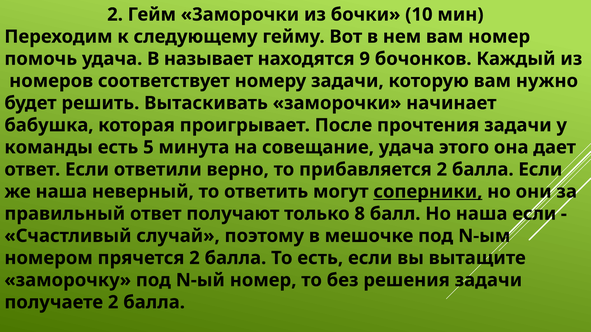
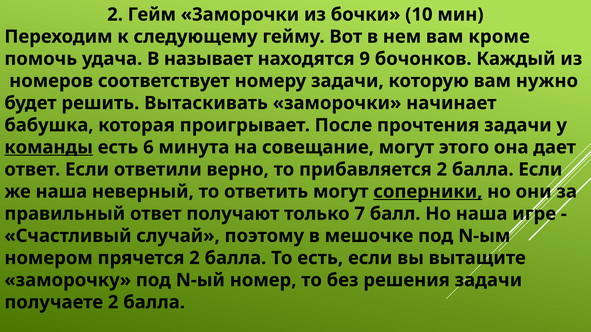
вам номер: номер -> кроме (499, 37)
команды underline: none -> present (49, 148)
5: 5 -> 6 (148, 148)
совещание удача: удача -> могут (406, 148)
8: 8 -> 7 (360, 214)
наша если: если -> игре (534, 214)
